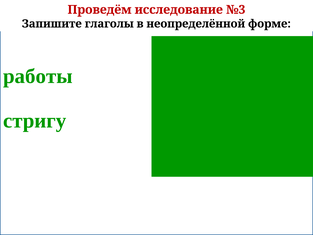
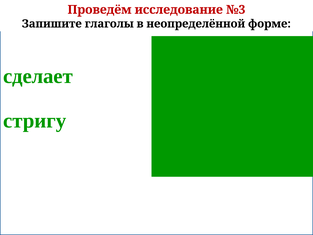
работы: работы -> сделает (38, 76)
